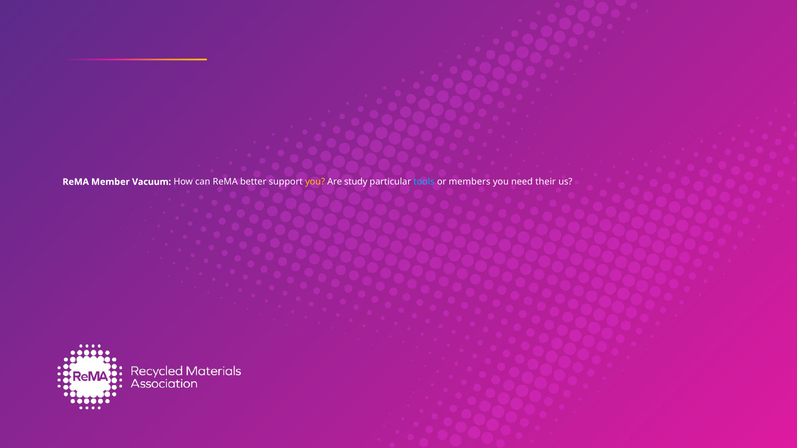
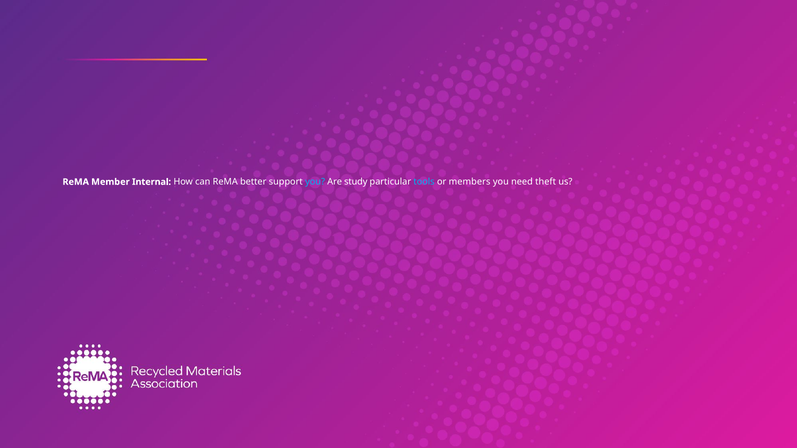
Vacuum: Vacuum -> Internal (152, 182)
you colour: yellow -> light blue (315, 182)
their: their -> theft (546, 182)
